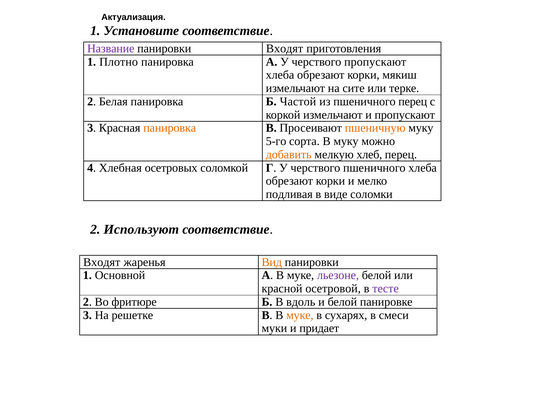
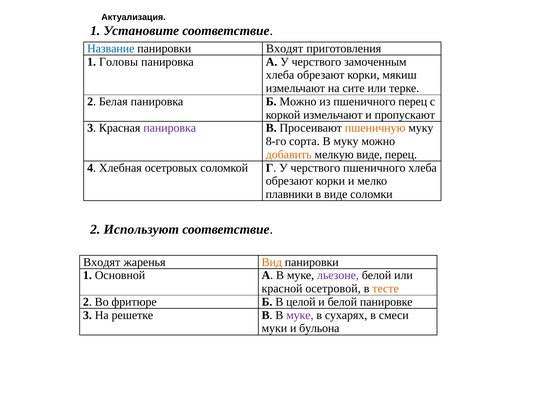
Название colour: purple -> blue (111, 49)
Плотно: Плотно -> Головы (119, 62)
черствого пропускают: пропускают -> замоченным (375, 62)
Б Частой: Частой -> Можно (298, 102)
панировка colour: orange -> purple (170, 128)
5-го: 5-го -> 8-го (276, 141)
мелкую хлеб: хлеб -> виде (369, 154)
подливая: подливая -> плавники (289, 194)
тесте colour: purple -> orange (386, 289)
вдоль: вдоль -> целой (301, 302)
муке colour: orange -> purple (300, 315)
придает: придает -> бульона (319, 328)
